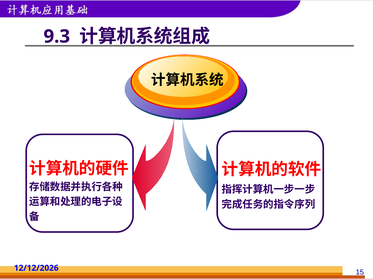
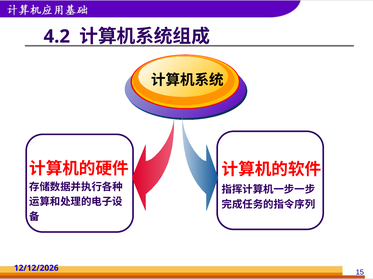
9.3: 9.3 -> 4.2 (57, 37)
